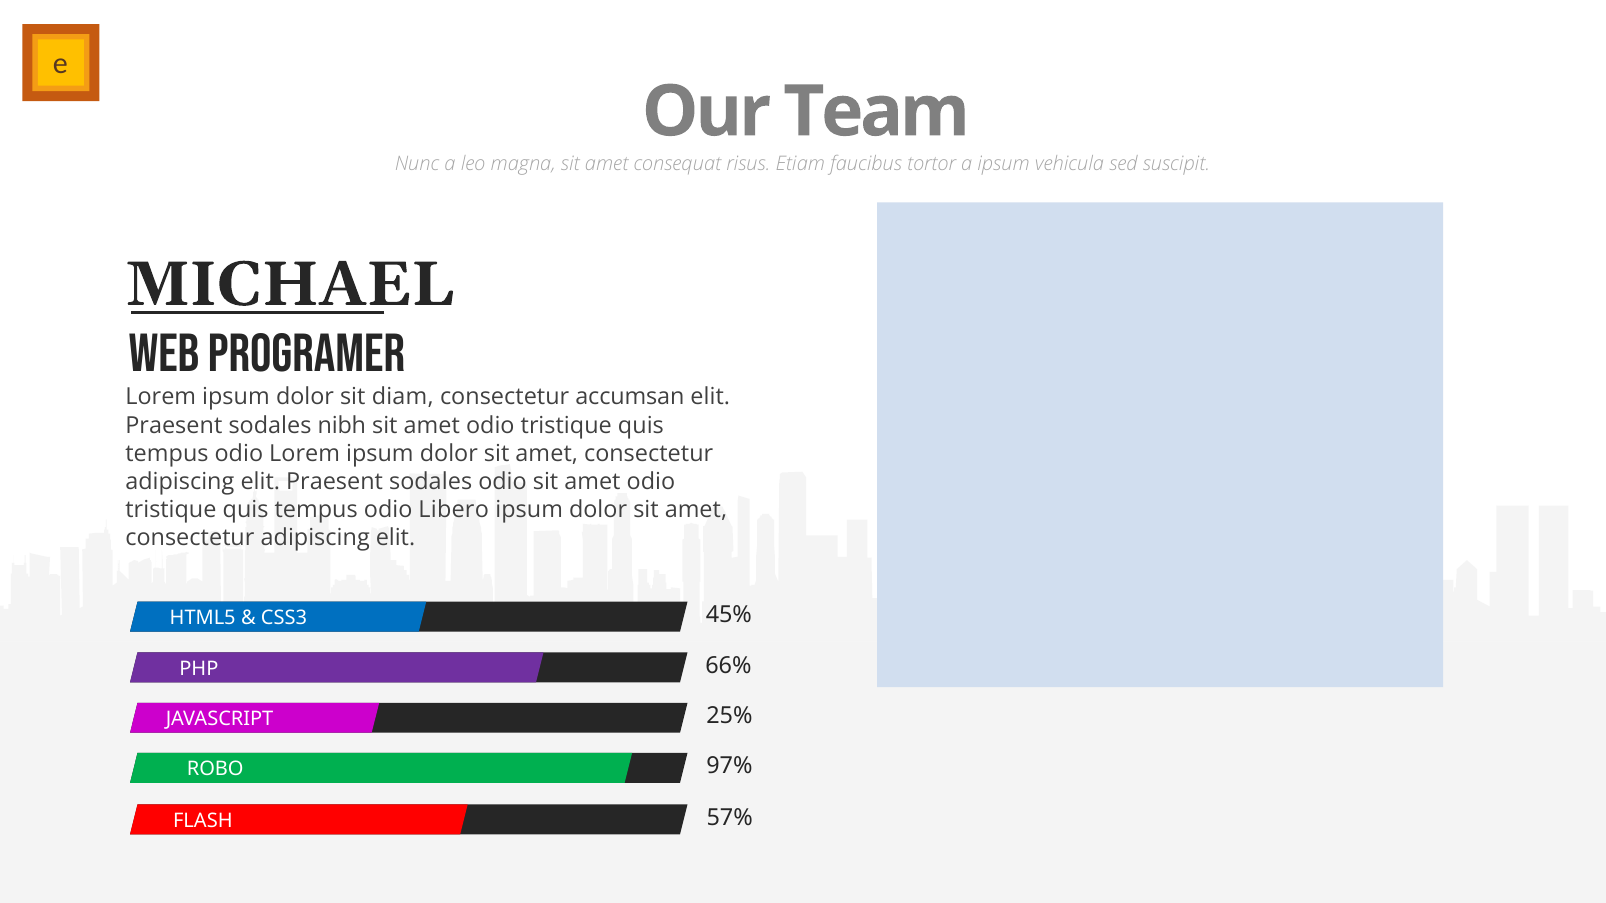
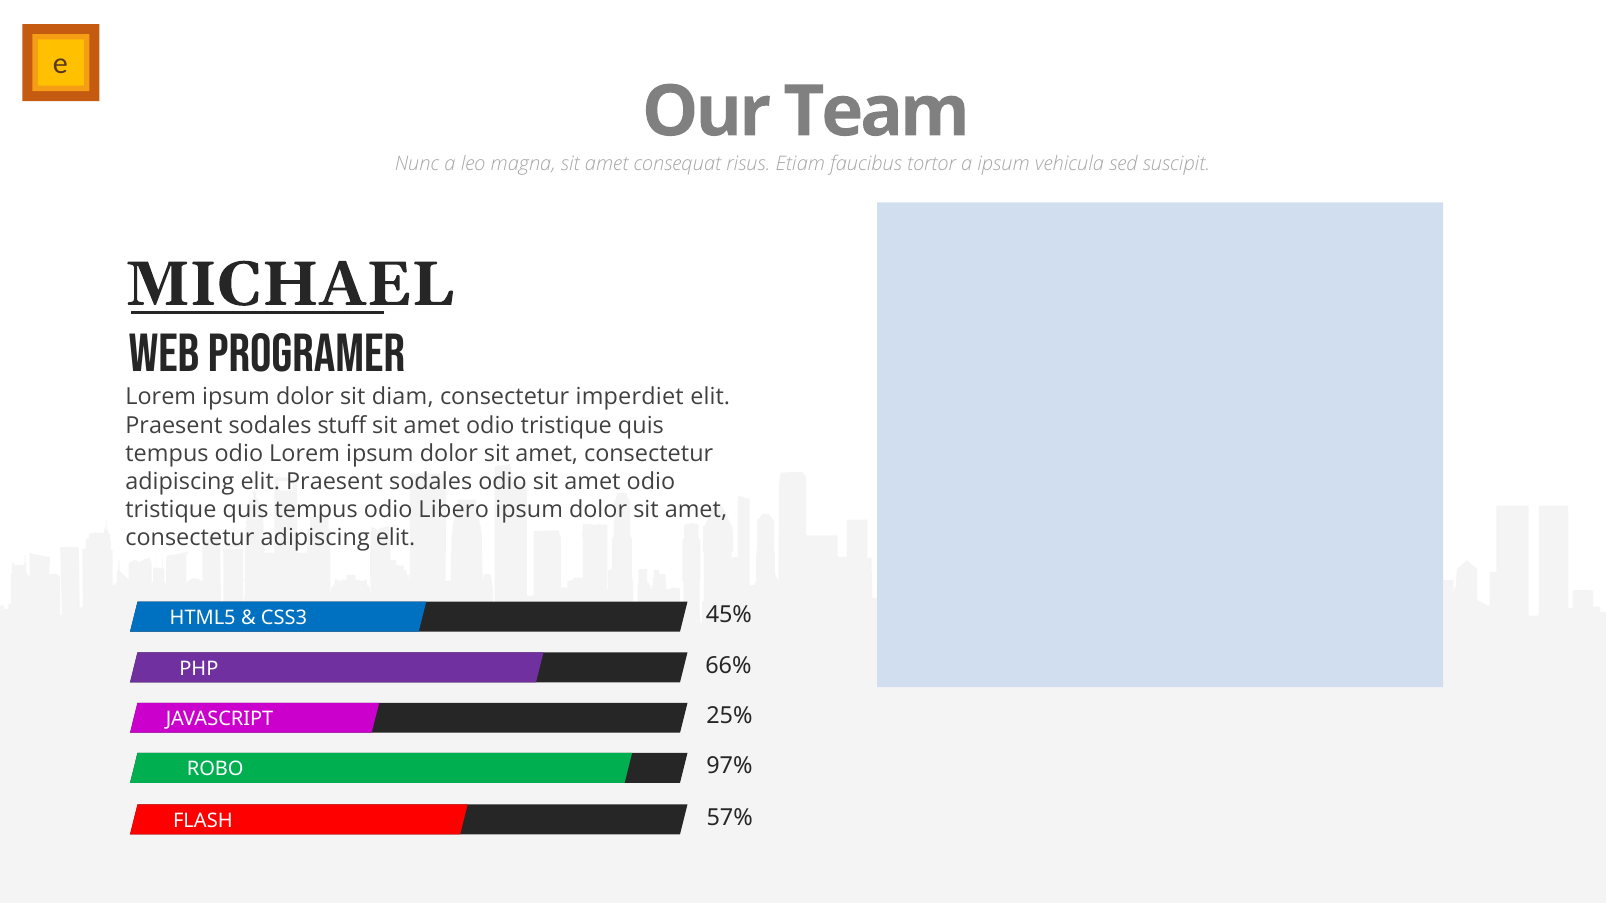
accumsan: accumsan -> imperdiet (630, 397)
nibh: nibh -> stuff (342, 426)
